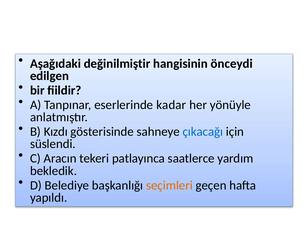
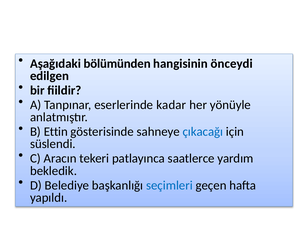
değinilmiştir: değinilmiştir -> bölümünden (117, 64)
Kızdı: Kızdı -> Ettin (56, 132)
seçimleri colour: orange -> blue (169, 185)
